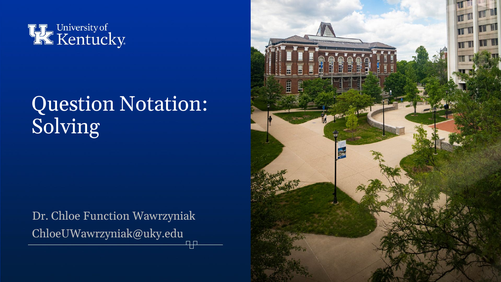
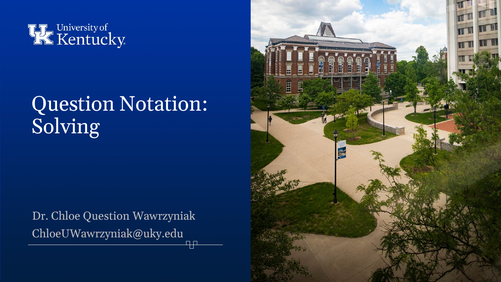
Chloe Function: Function -> Question (106, 216)
